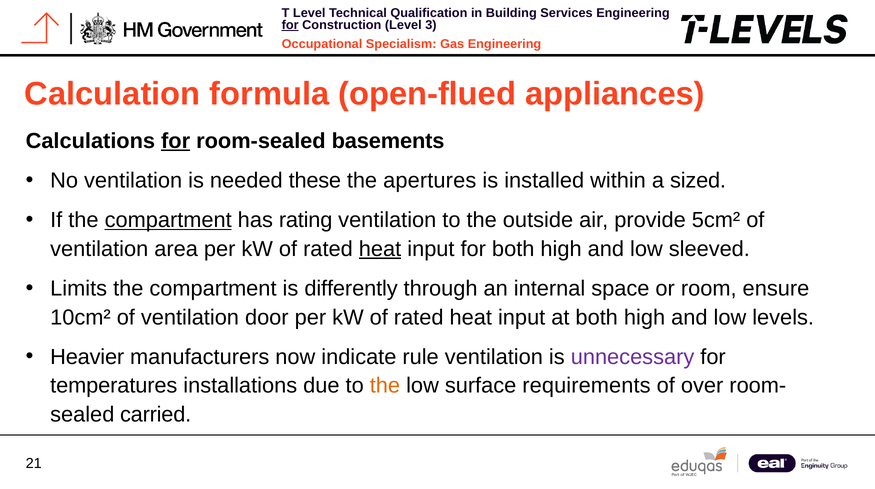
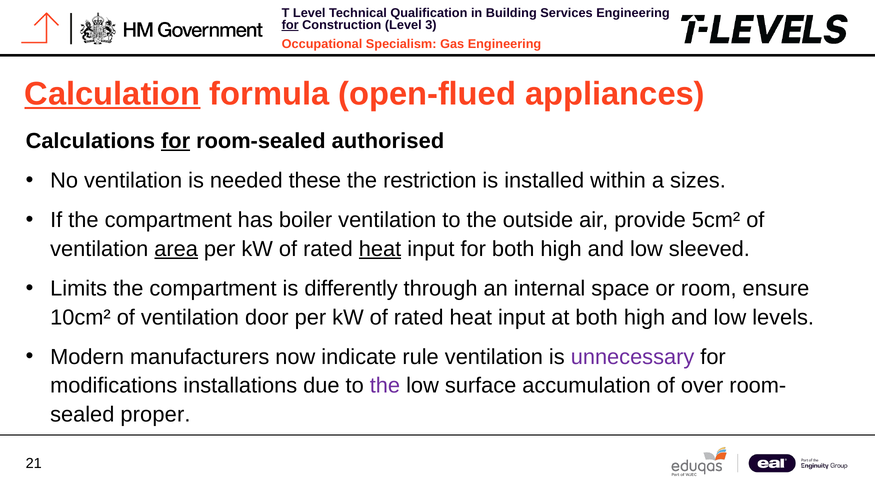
Calculation underline: none -> present (112, 94)
basements: basements -> authorised (388, 141)
apertures: apertures -> restriction (430, 181)
sized: sized -> sizes (698, 181)
compartment underline: present -> none (168, 220)
rating: rating -> boiler (306, 220)
area underline: none -> present (176, 249)
Heavier: Heavier -> Modern (87, 357)
temperatures: temperatures -> modifications (114, 386)
the colour: orange -> purple (385, 386)
requirements: requirements -> accumulation (587, 386)
carried: carried -> proper (155, 414)
